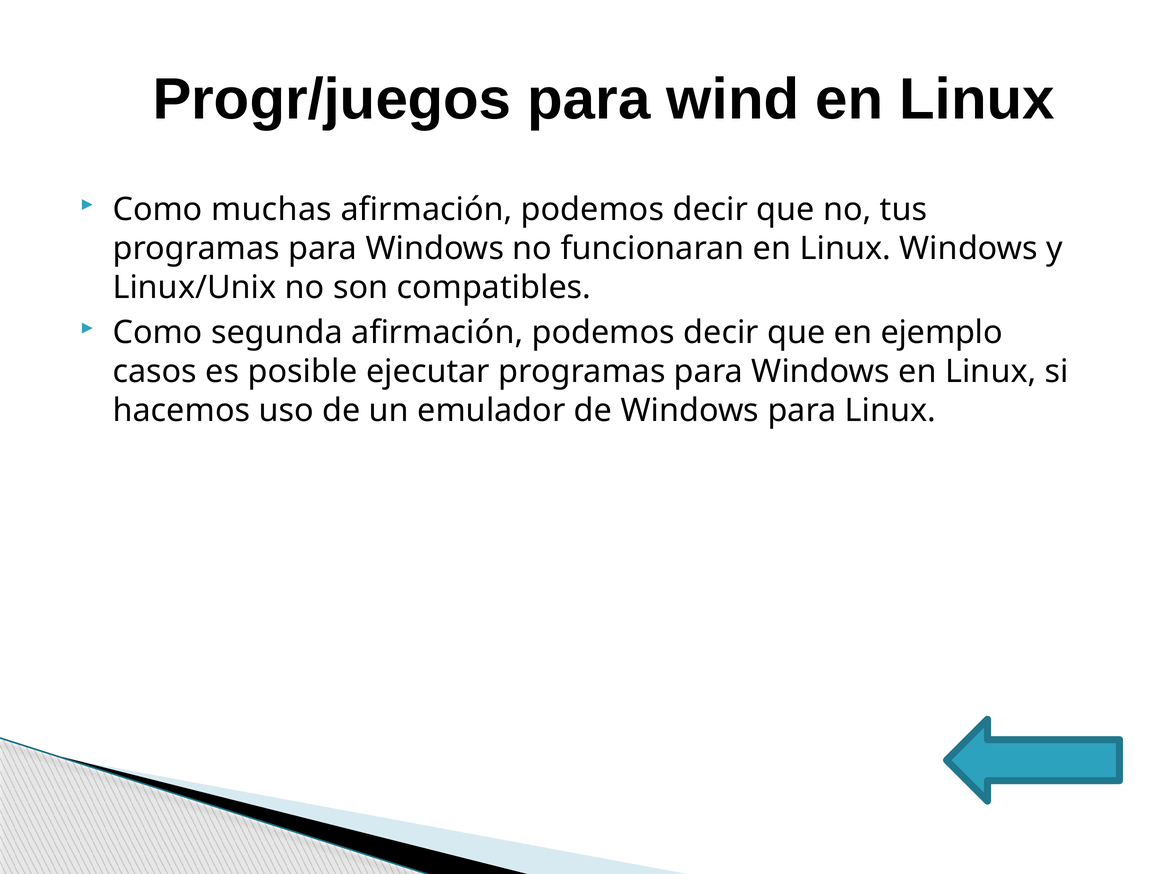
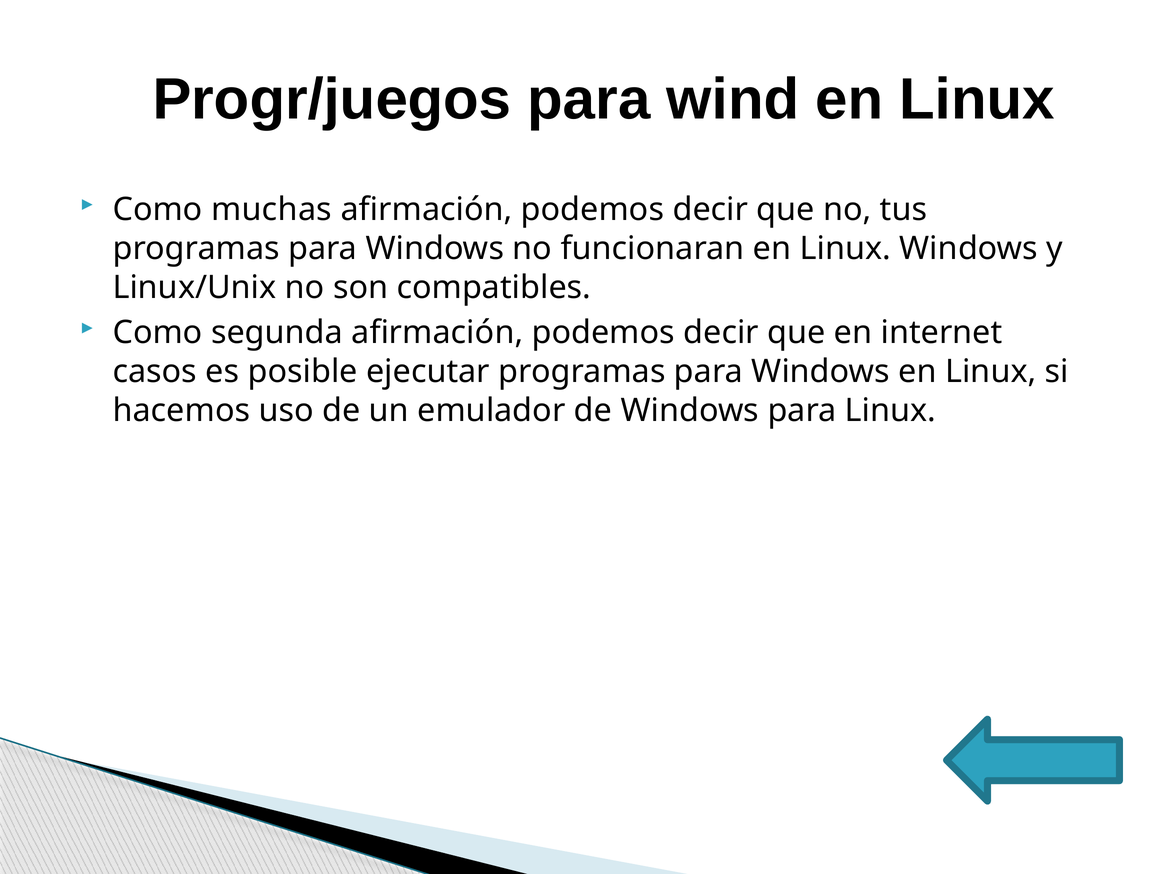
ejemplo: ejemplo -> internet (942, 333)
